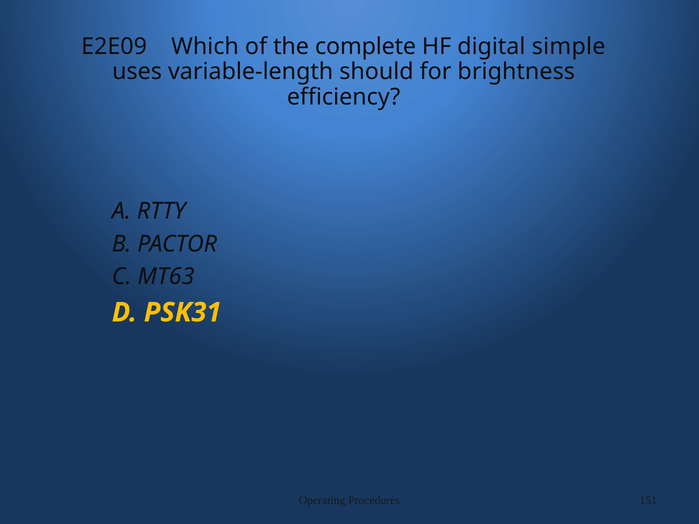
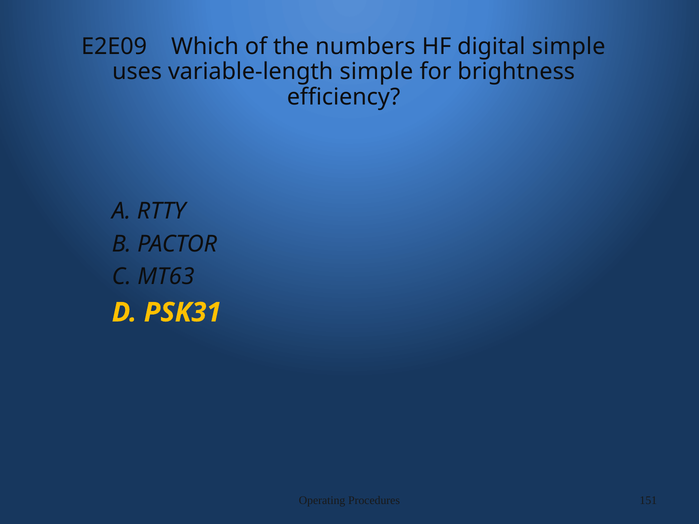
complete: complete -> numbers (365, 47)
variable-length should: should -> simple (376, 72)
